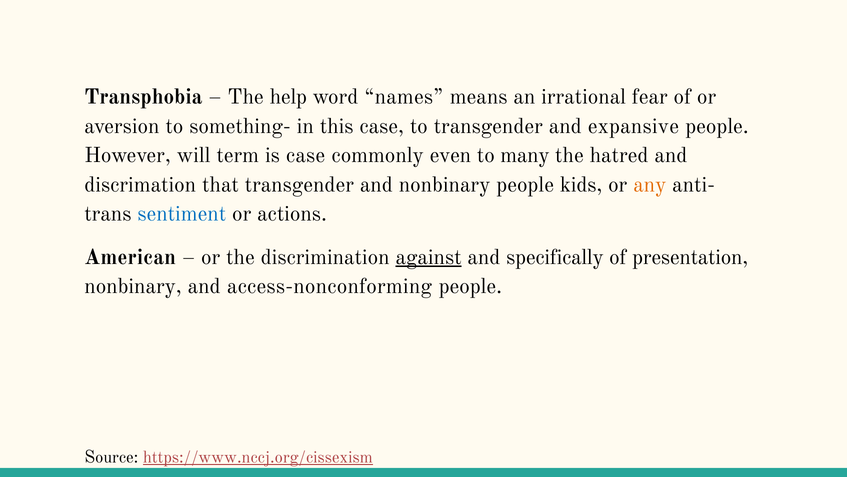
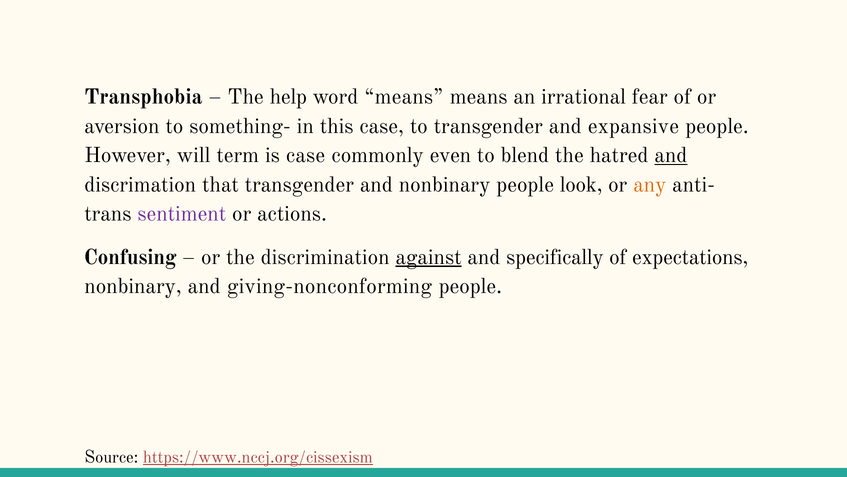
word names: names -> means (404, 97)
many: many -> blend (525, 155)
and underline: none -> present (671, 155)
kids: kids -> look (581, 184)
sentiment colour: blue -> purple (182, 214)
American: American -> Confusing (130, 257)
presentation: presentation -> expectations (690, 257)
access-nonconforming: access-nonconforming -> giving-nonconforming (329, 286)
